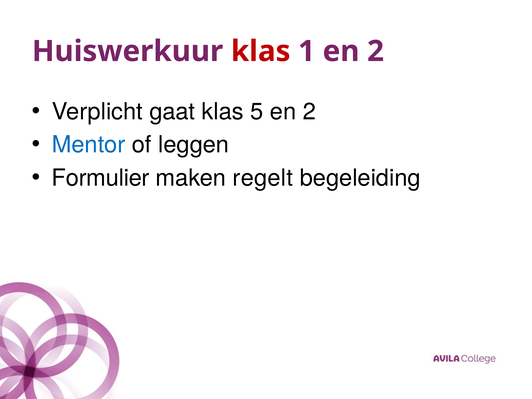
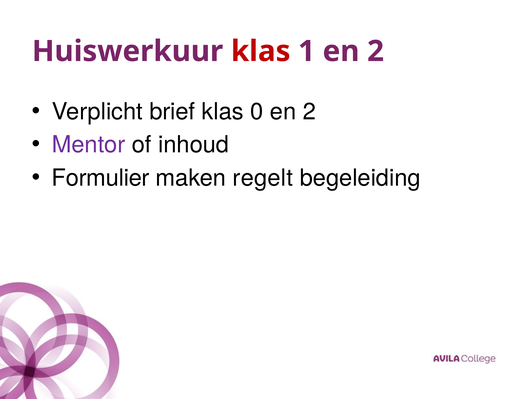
gaat: gaat -> brief (172, 112)
5: 5 -> 0 (257, 112)
Mentor colour: blue -> purple (89, 145)
leggen: leggen -> inhoud (194, 145)
